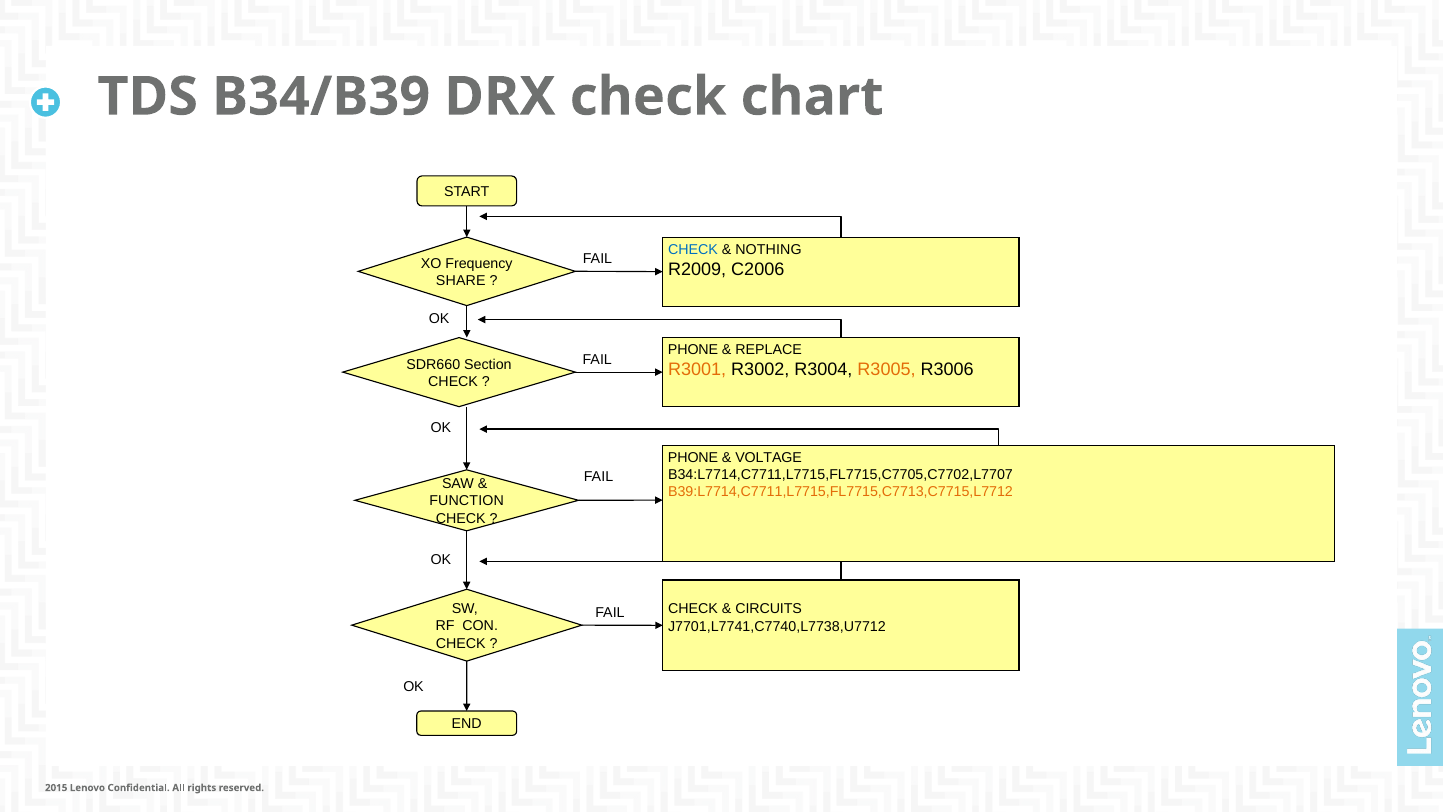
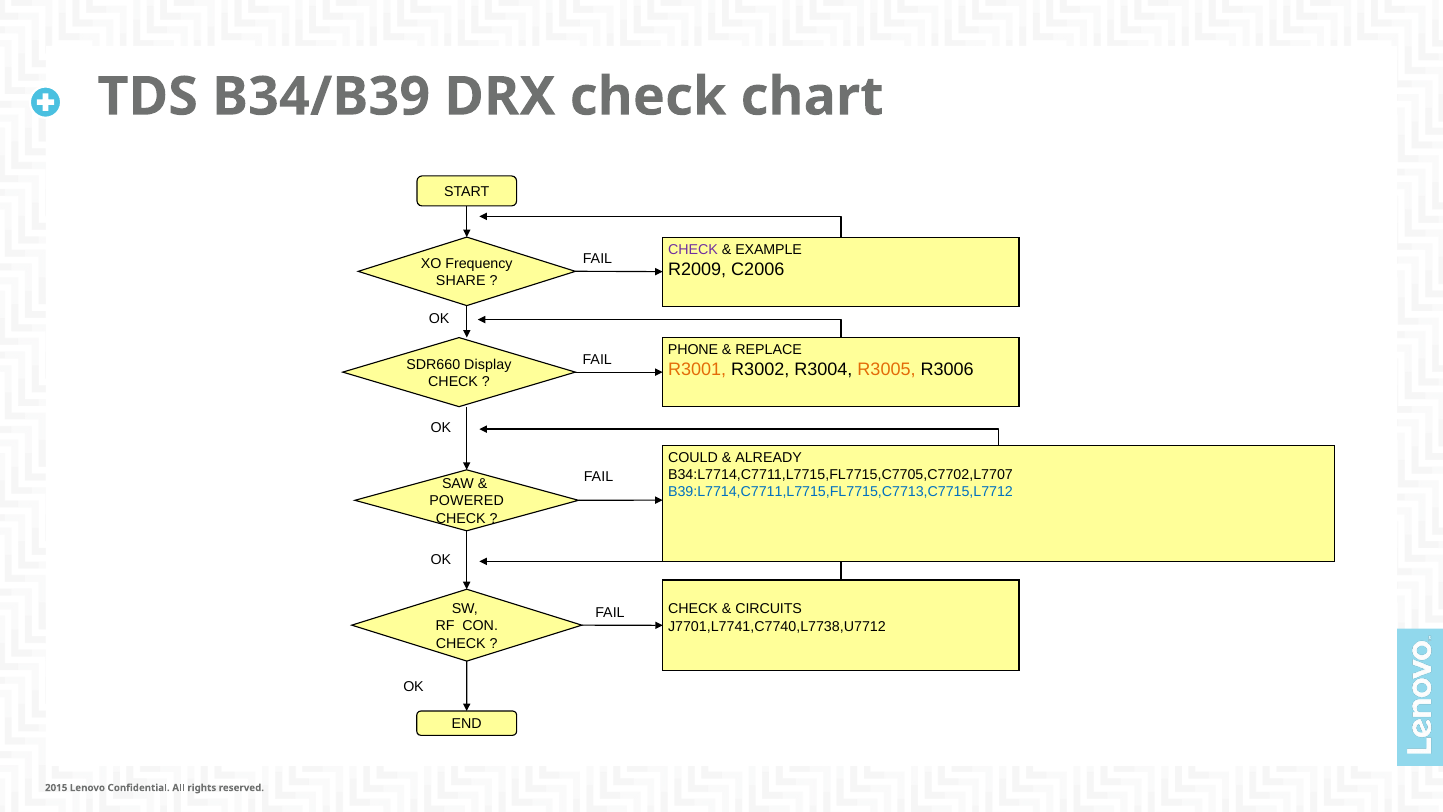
CHECK colour: blue -> purple (693, 249)
NOTHING: NOTHING -> EXAMPLE (769, 249)
Section: Section -> Display (488, 364)
PHONE: PHONE -> COULD (693, 458)
VOLTAGE: VOLTAGE -> ALREADY (769, 458)
B39:L7714,C7711,L7715,FL7715,C7713,C7715,L7712 colour: orange -> blue (840, 492)
FUNCTION: FUNCTION -> POWERED (467, 501)
